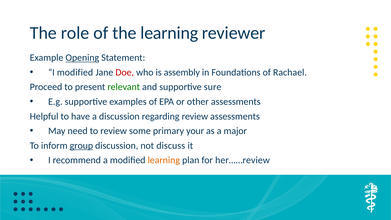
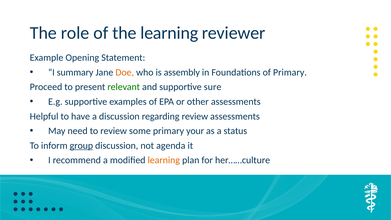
Opening underline: present -> none (82, 58)
I modified: modified -> summary (75, 72)
Doe colour: red -> orange (125, 72)
of Rachael: Rachael -> Primary (290, 72)
major: major -> status (235, 131)
discuss: discuss -> agenda (171, 145)
her……review: her……review -> her……culture (243, 160)
